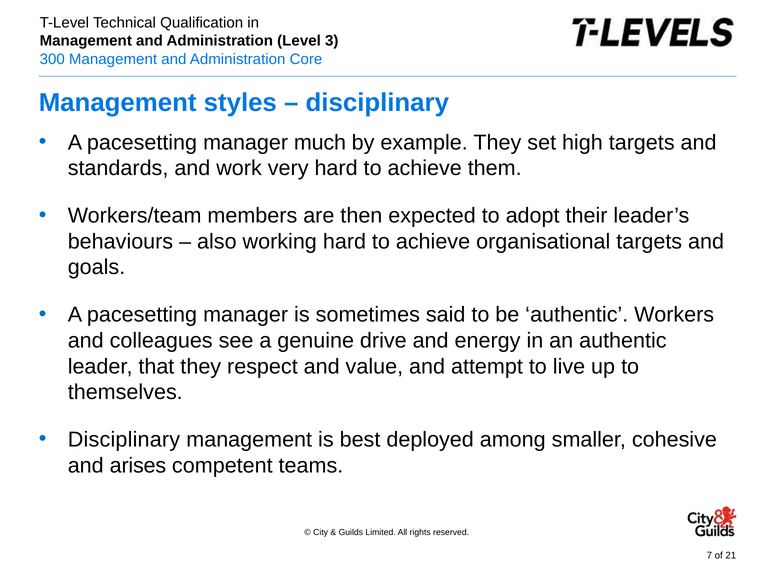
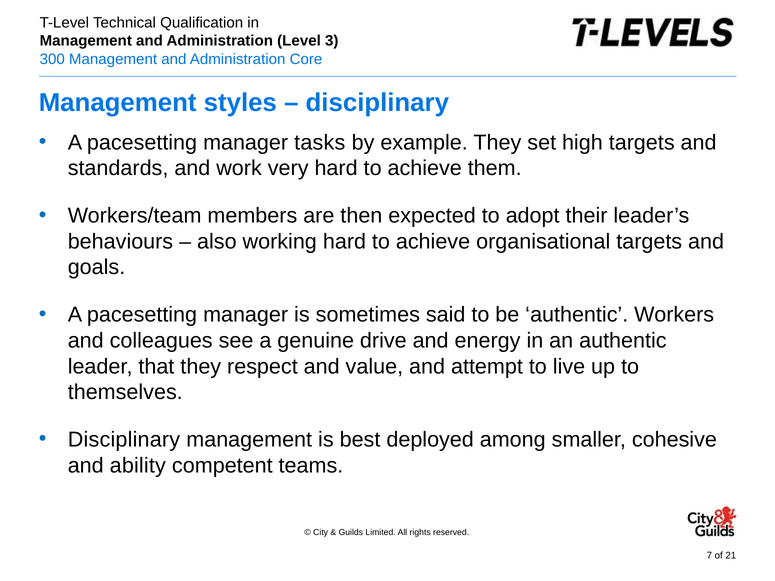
much: much -> tasks (320, 143)
arises: arises -> ability (138, 466)
